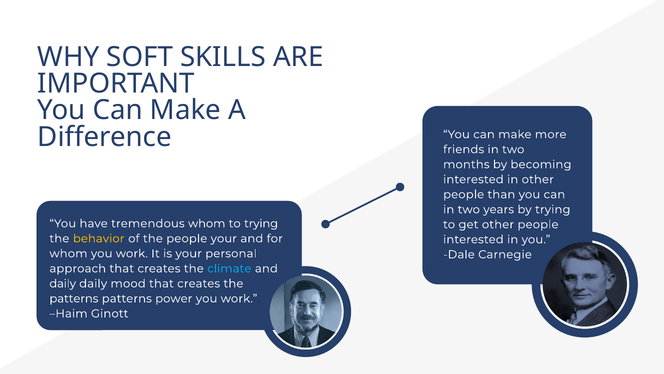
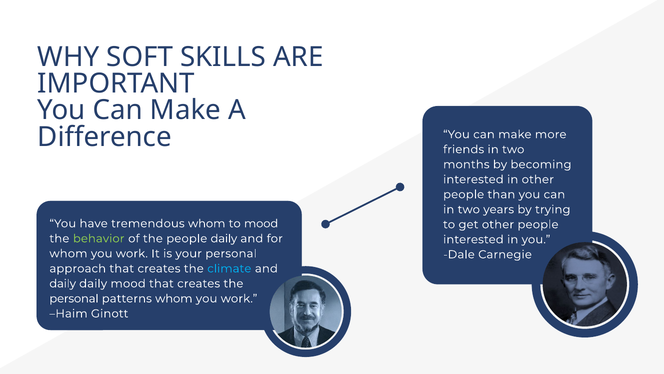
to trying: trying -> mood (261, 223)
behavior colour: yellow -> light green (99, 238)
people your: your -> daily (224, 238)
patterns: patterns -> personal (74, 298)
patterns power: power -> whom (174, 298)
